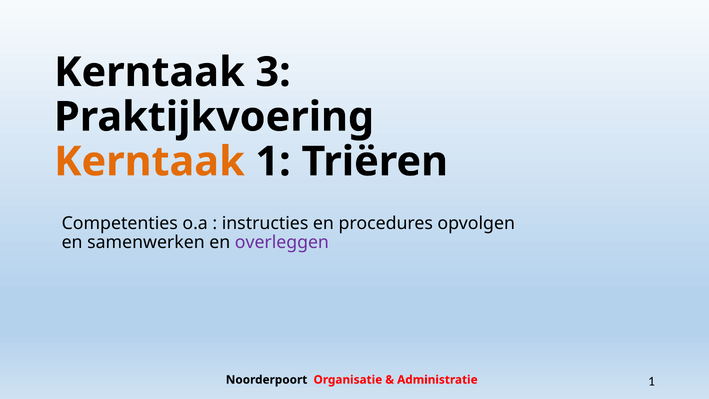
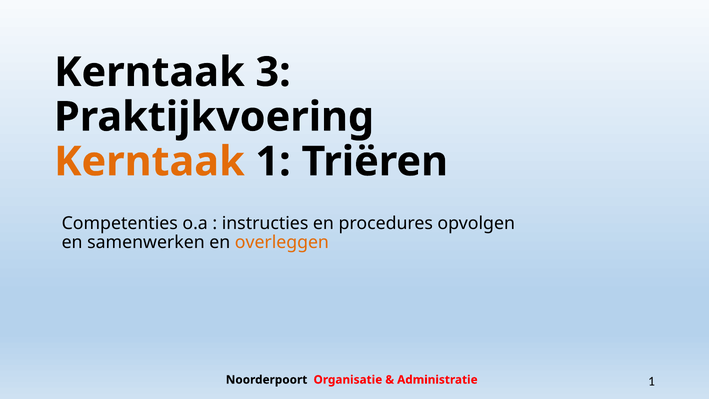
overleggen colour: purple -> orange (282, 242)
